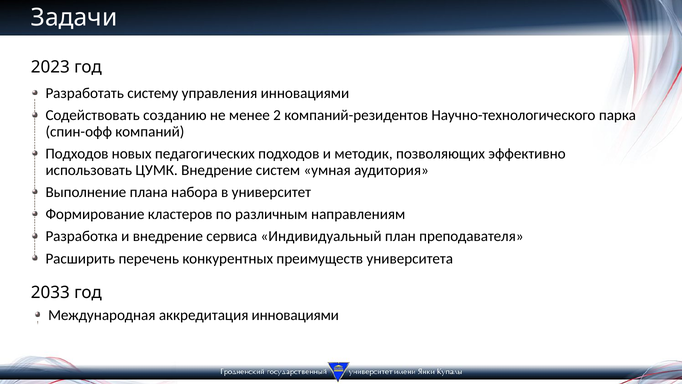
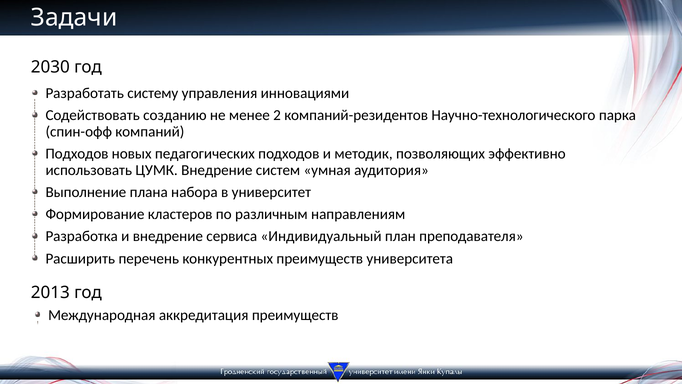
2023: 2023 -> 2030 (50, 67)
2033: 2033 -> 2013 (50, 292)
аккредитация инновациями: инновациями -> преимуществ (295, 315)
